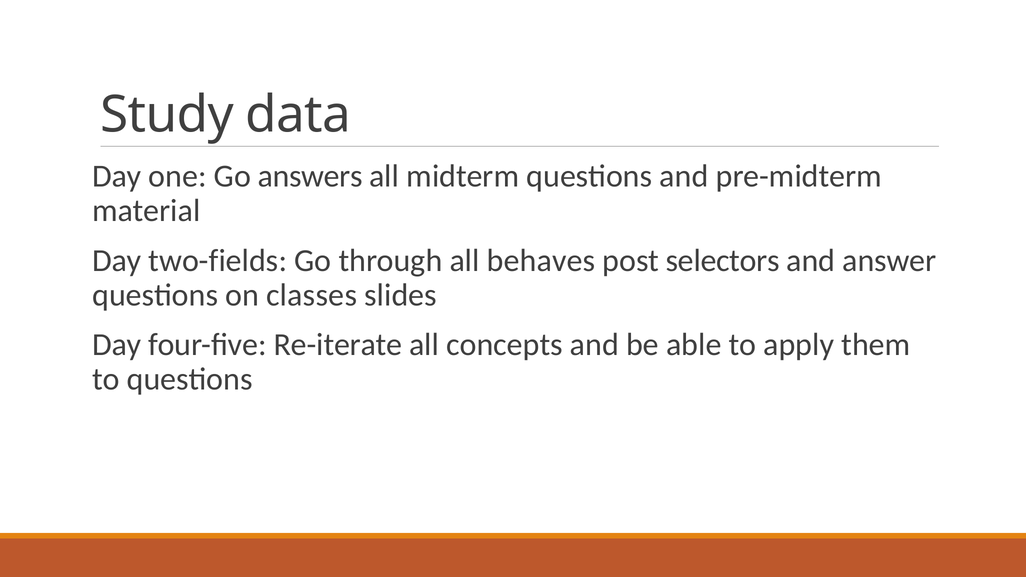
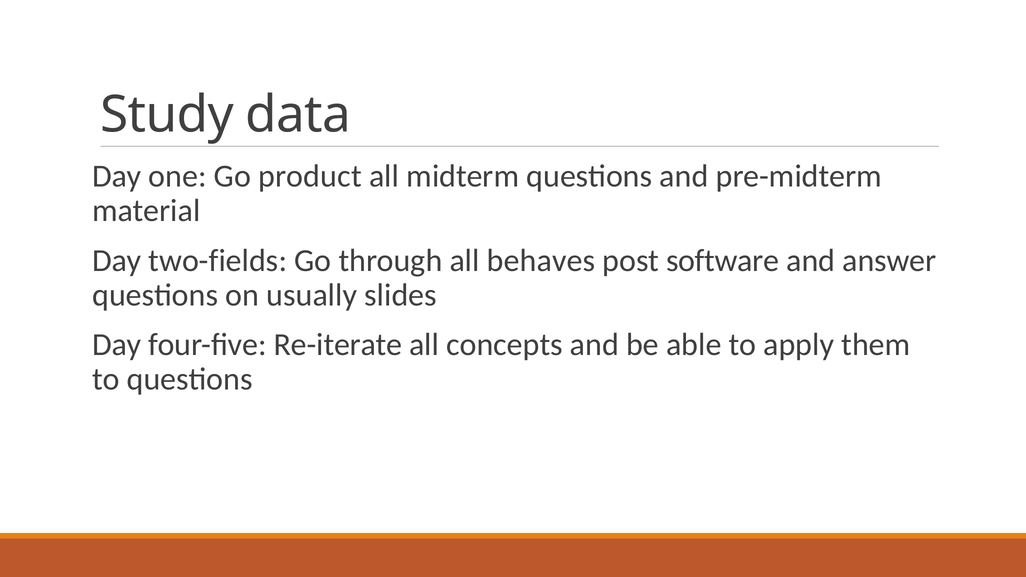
answers: answers -> product (310, 176)
selectors: selectors -> software (723, 261)
classes: classes -> usually (312, 295)
